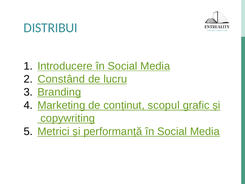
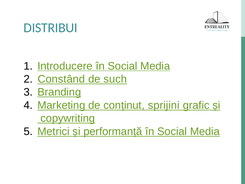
lucru: lucru -> such (115, 79)
scopul: scopul -> sprijini (164, 105)
